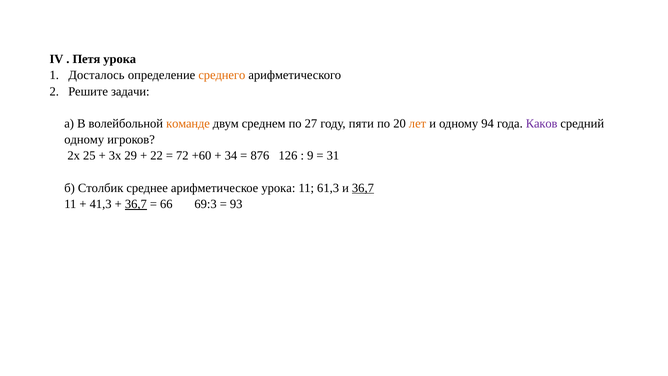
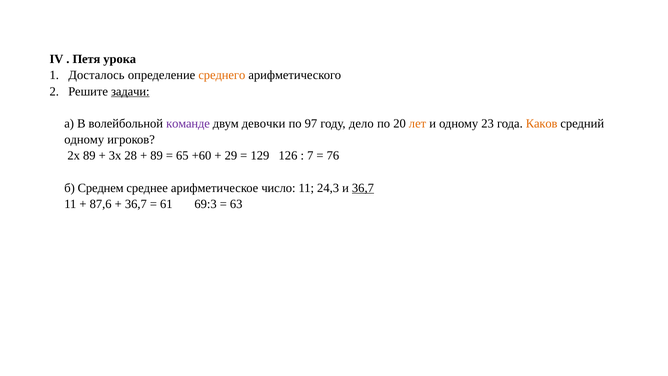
задачи underline: none -> present (130, 91)
команде colour: orange -> purple (188, 124)
среднем: среднем -> девочки (264, 124)
27: 27 -> 97 (311, 124)
пяти: пяти -> дело (361, 124)
94: 94 -> 23 (488, 124)
Каков colour: purple -> orange (542, 124)
2х 25: 25 -> 89 (89, 156)
29: 29 -> 28 (131, 156)
22: 22 -> 89 (157, 156)
72: 72 -> 65 (182, 156)
34: 34 -> 29 (231, 156)
876: 876 -> 129 (260, 156)
9: 9 -> 7 (310, 156)
31: 31 -> 76 (333, 156)
Столбик: Столбик -> Среднем (101, 188)
арифметическое урока: урока -> число (278, 188)
61,3: 61,3 -> 24,3 (328, 188)
41,3: 41,3 -> 87,6 (101, 204)
36,7 underline: present -> none (136, 204)
66: 66 -> 61 (166, 204)
93: 93 -> 63 (236, 204)
